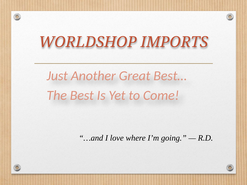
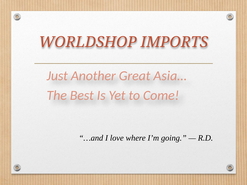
Best…: Best… -> Asia… (170, 76)
